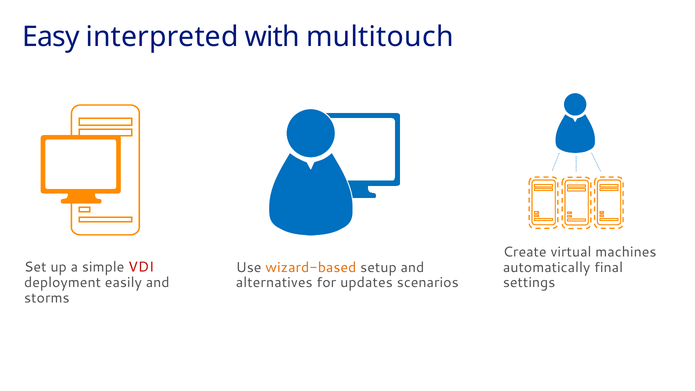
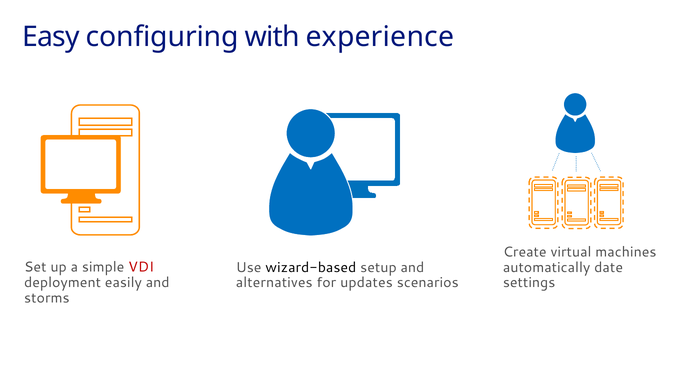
interpreted: interpreted -> configuring (162, 37)
multitouch: multitouch -> experience (380, 37)
wizard-based colour: orange -> black (311, 267)
final: final -> date (609, 267)
